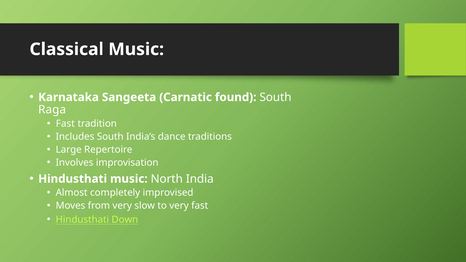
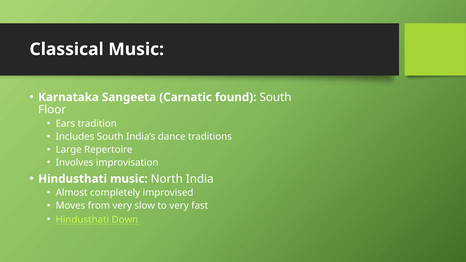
Raga: Raga -> Floor (52, 110)
Fast: Fast -> Ears (65, 124)
